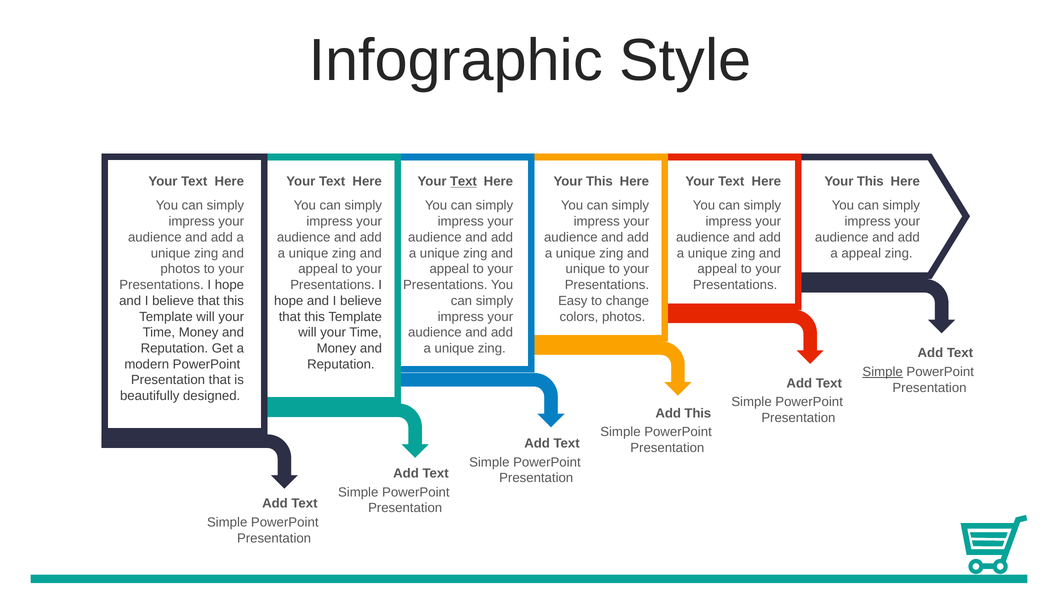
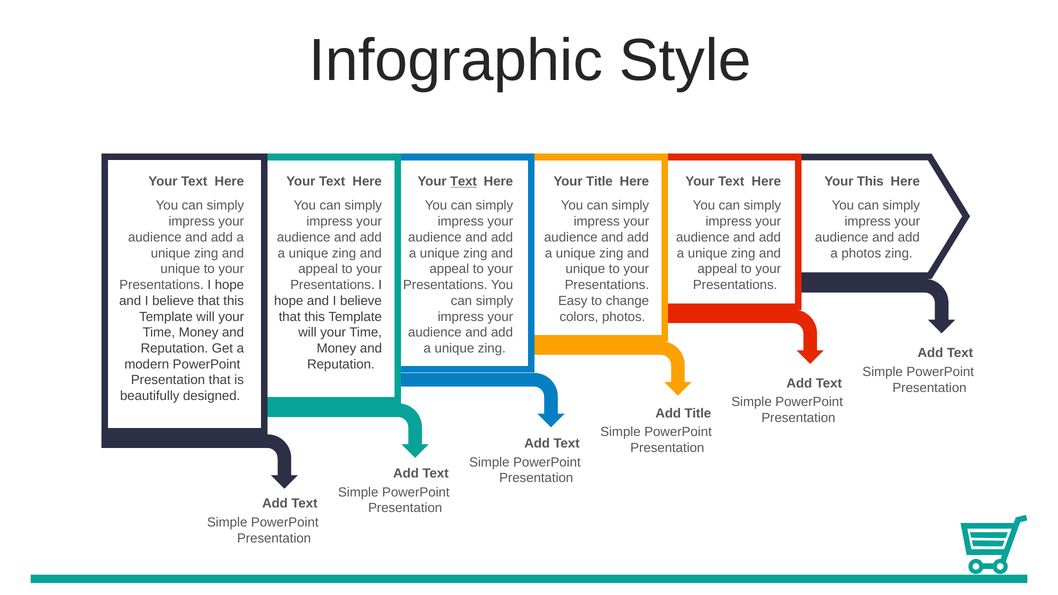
This: This -> Title (599, 182)
a appeal: appeal -> photos (861, 253)
photos: photos -> unique (180, 269)
Simple underline: present -> none (883, 372)
Add This: This -> Title (698, 413)
